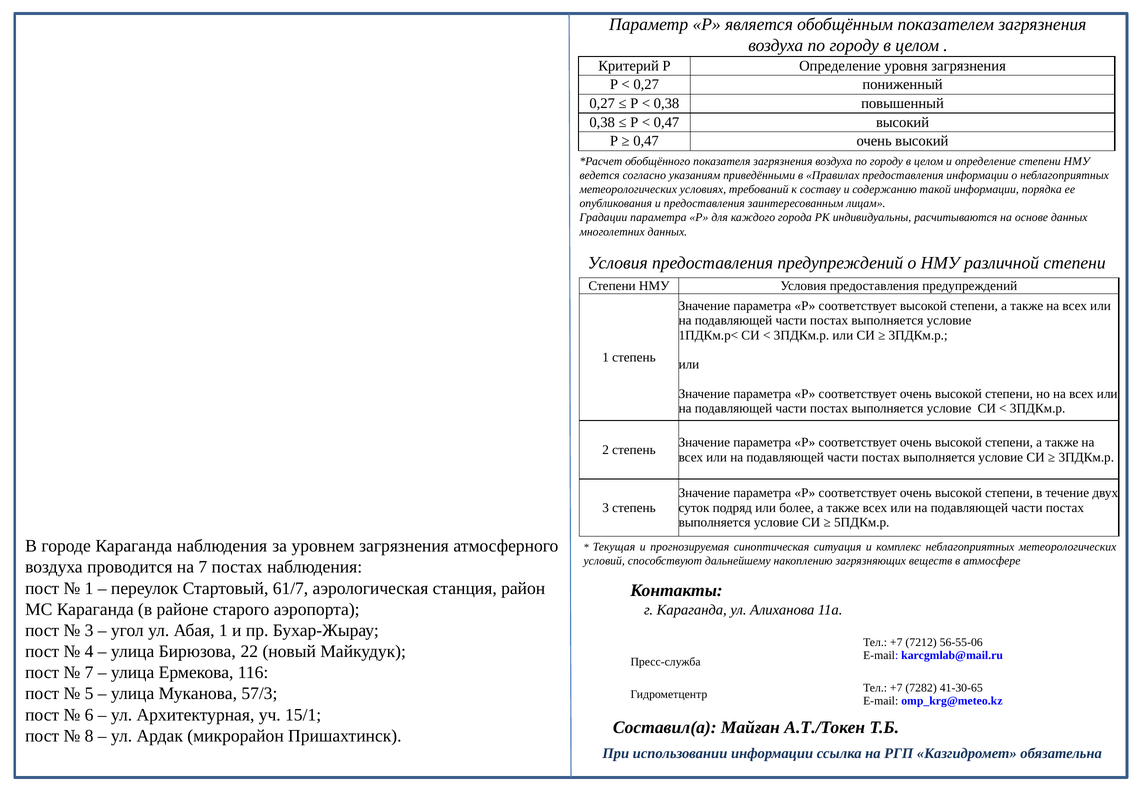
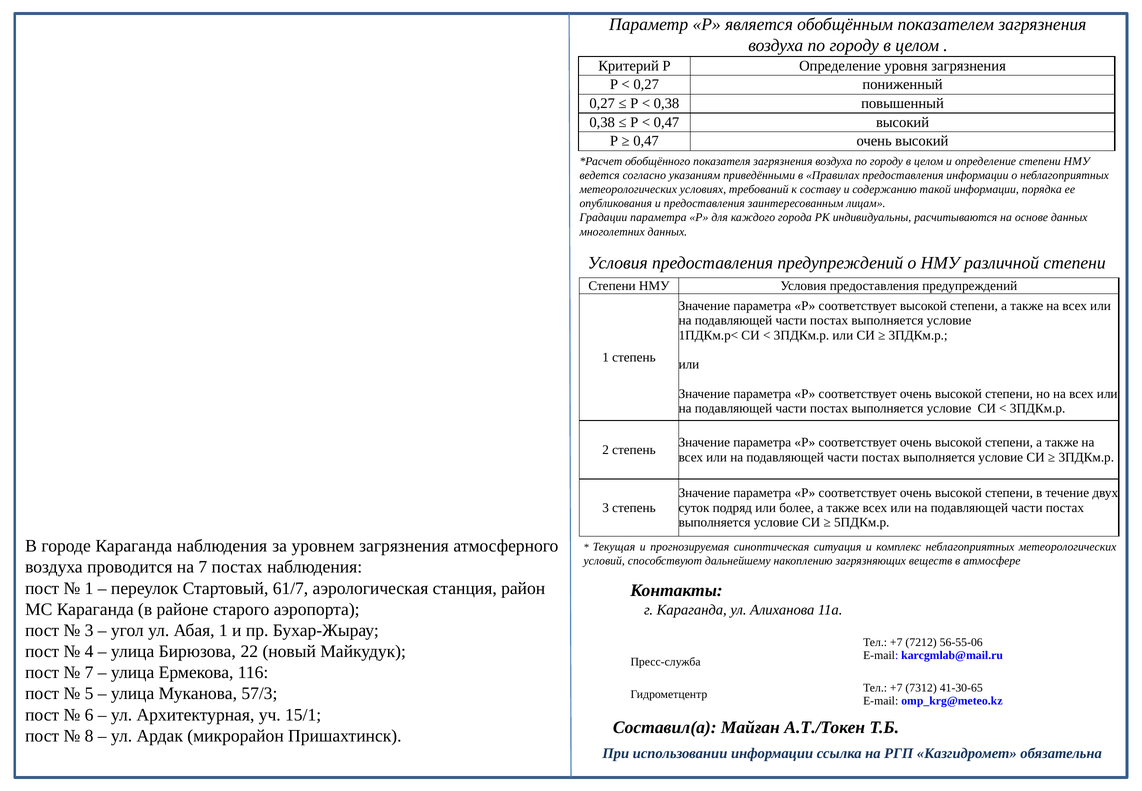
7282: 7282 -> 7312 (921, 688)
